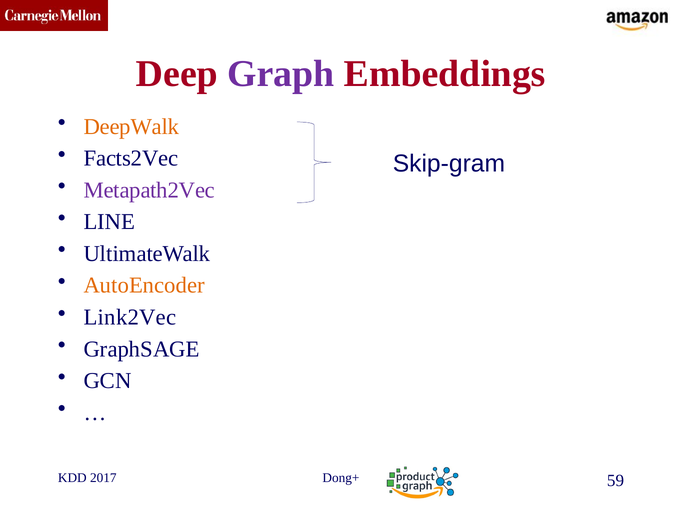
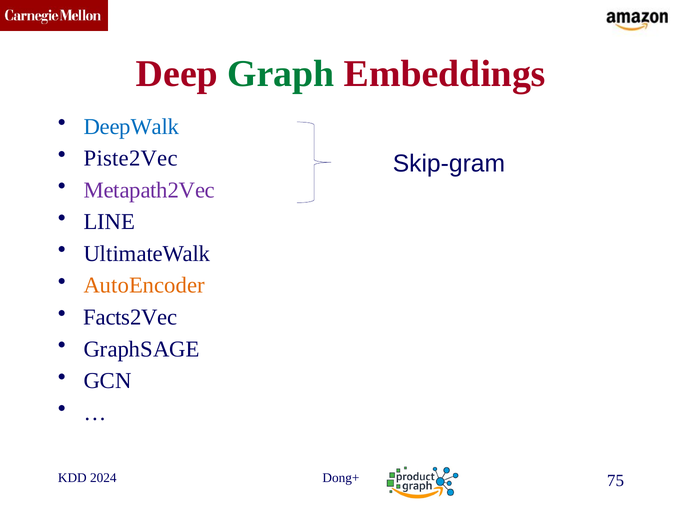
Graph colour: purple -> green (281, 74)
DeepWalk colour: orange -> blue (131, 127)
Facts2Vec: Facts2Vec -> Piste2Vec (131, 158)
Link2Vec: Link2Vec -> Facts2Vec (130, 318)
2017: 2017 -> 2024 (103, 478)
59: 59 -> 75 (616, 481)
